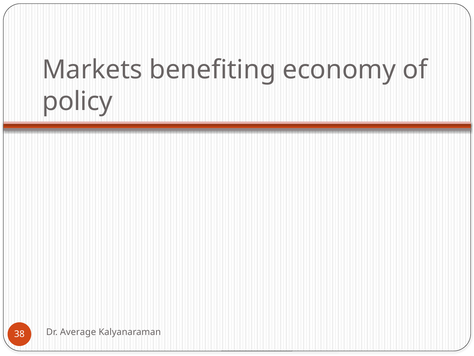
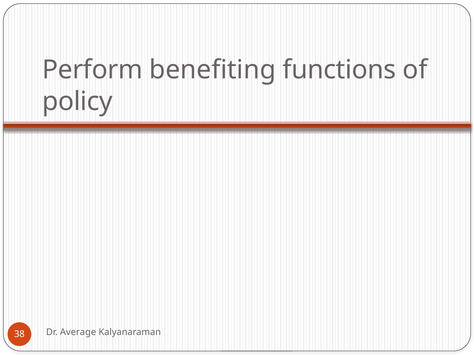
Markets: Markets -> Perform (92, 70)
economy: economy -> functions (339, 70)
